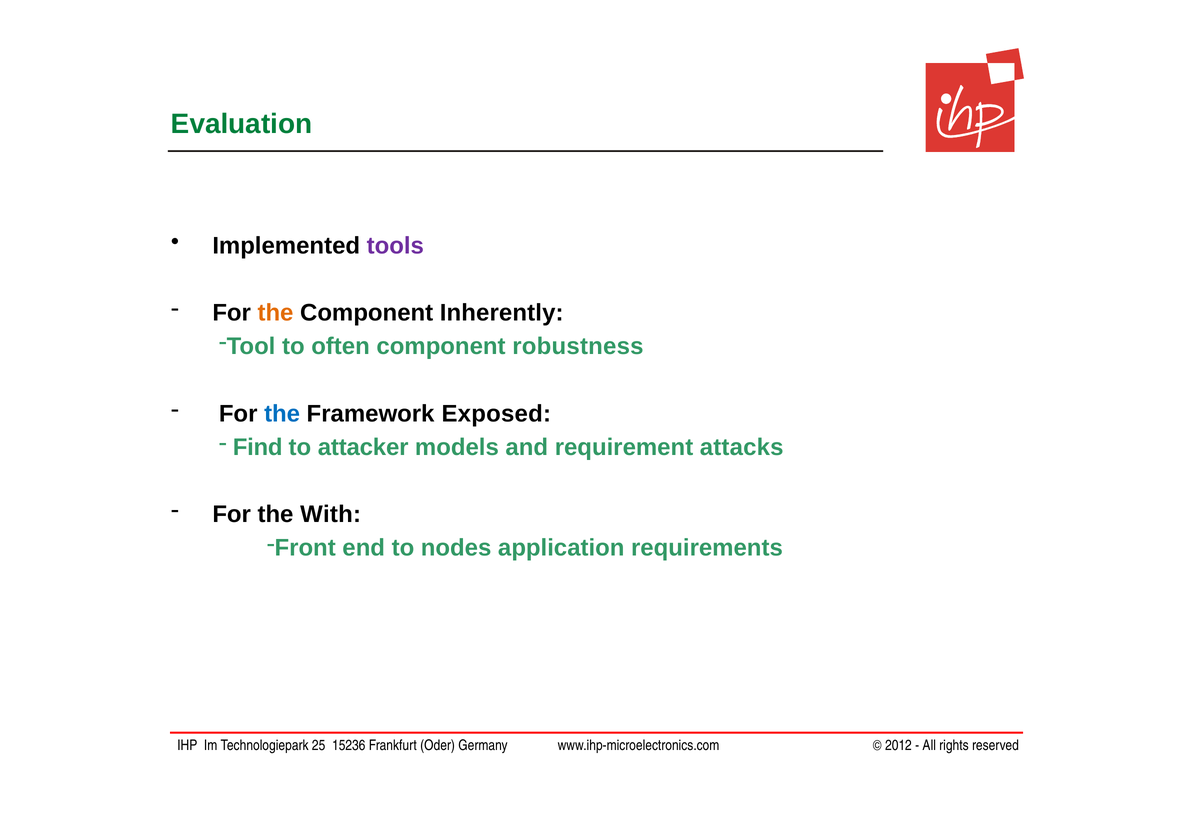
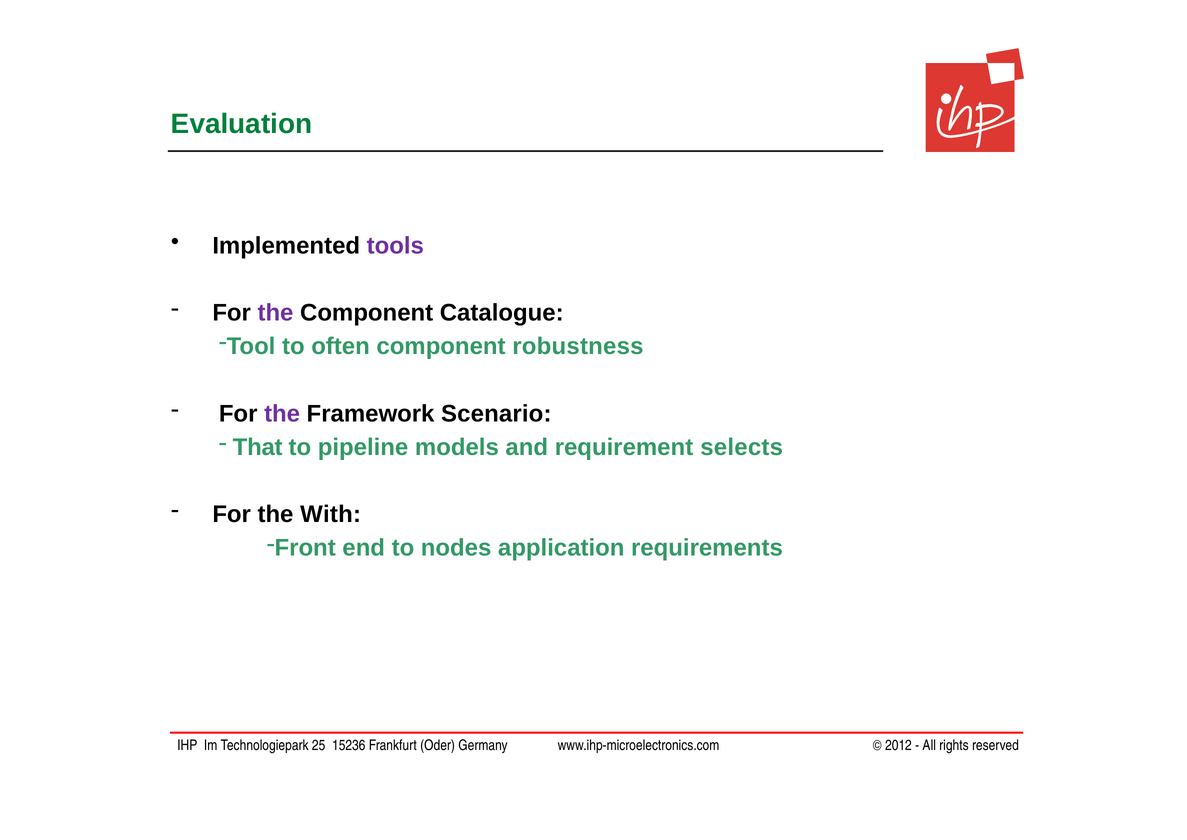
the colour: orange -> purple (275, 313)
Inherently: Inherently -> Catalogue (502, 313)
the colour: blue -> purple (282, 413)
Exposed: Exposed -> Scenario (496, 413)
Find: Find -> That (258, 447)
attacker: attacker -> pipeline (363, 447)
attacks: attacks -> selects (742, 447)
